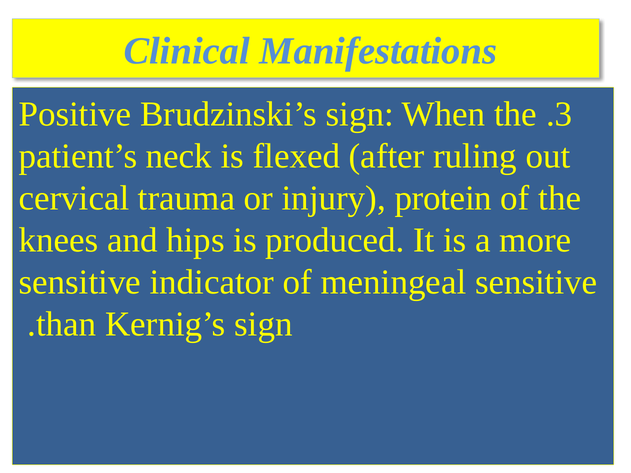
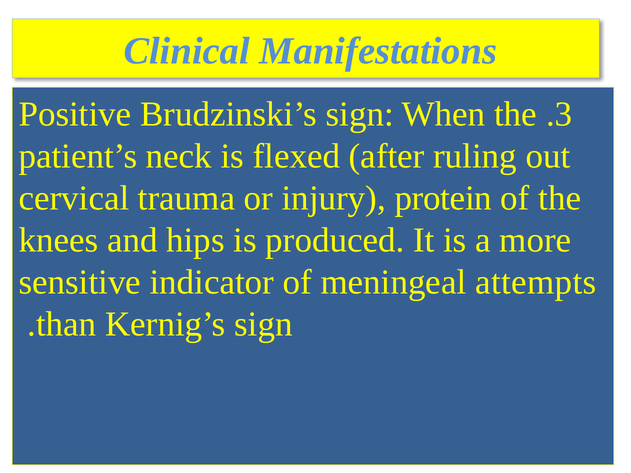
meningeal sensitive: sensitive -> attempts (536, 282)
